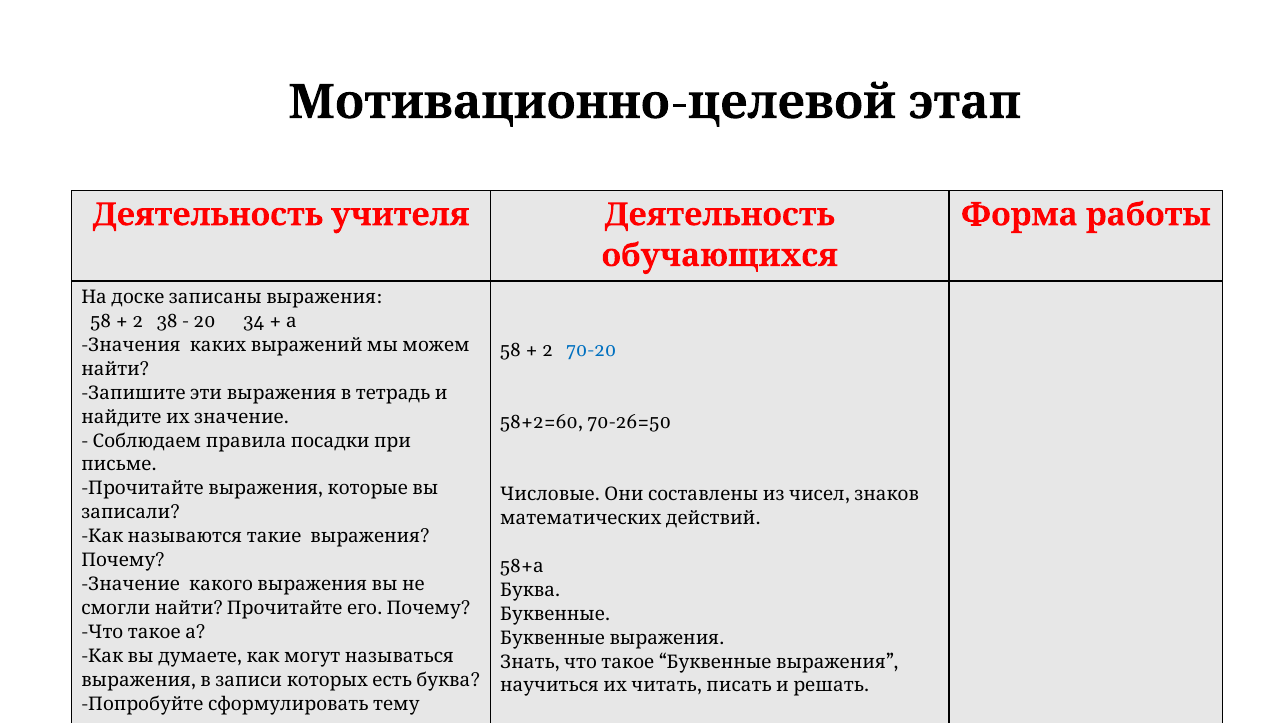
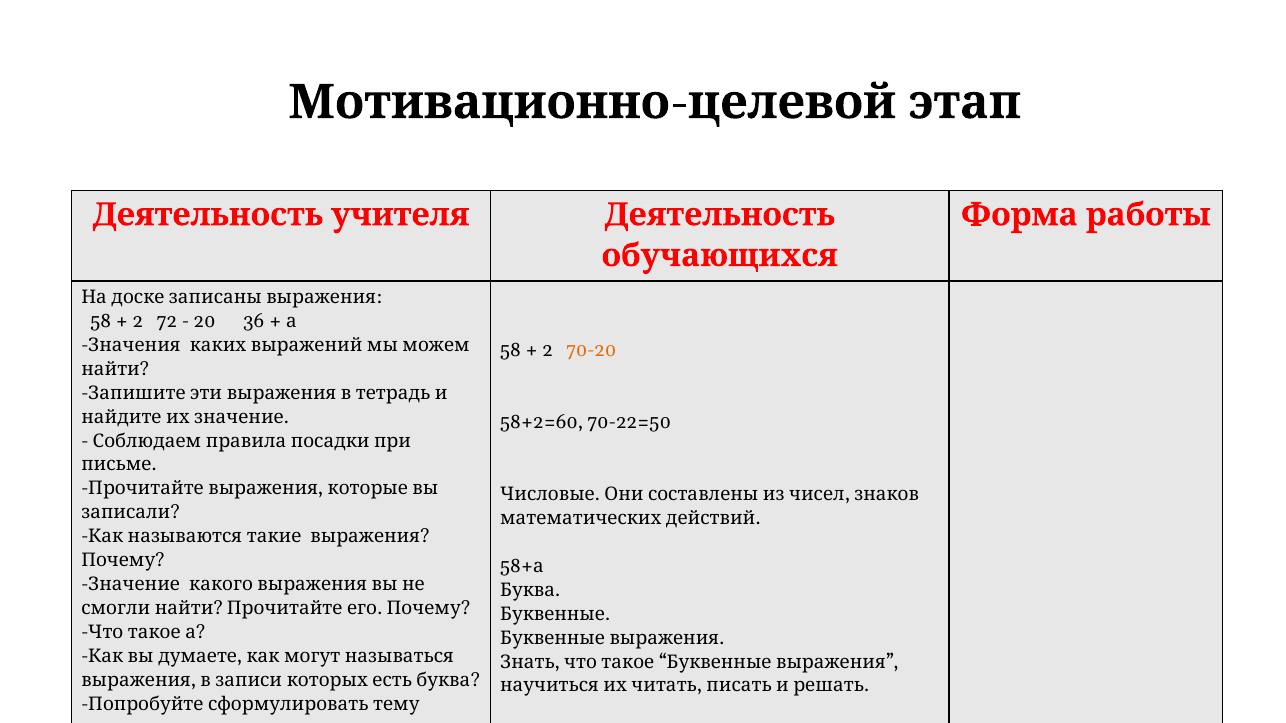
38: 38 -> 72 (167, 321)
34: 34 -> 36 (254, 321)
70-20 colour: blue -> orange (591, 351)
70-26=50: 70-26=50 -> 70-22=50 (629, 423)
